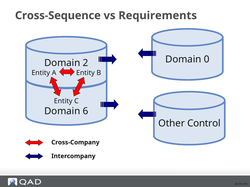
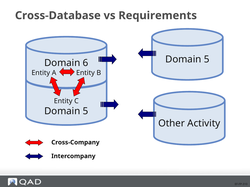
Cross-Sequence: Cross-Sequence -> Cross-Database (58, 16)
0: 0 -> 5 (207, 59)
2: 2 -> 6 (86, 63)
6: 6 -> 5 (86, 111)
Control: Control -> Activity (204, 124)
